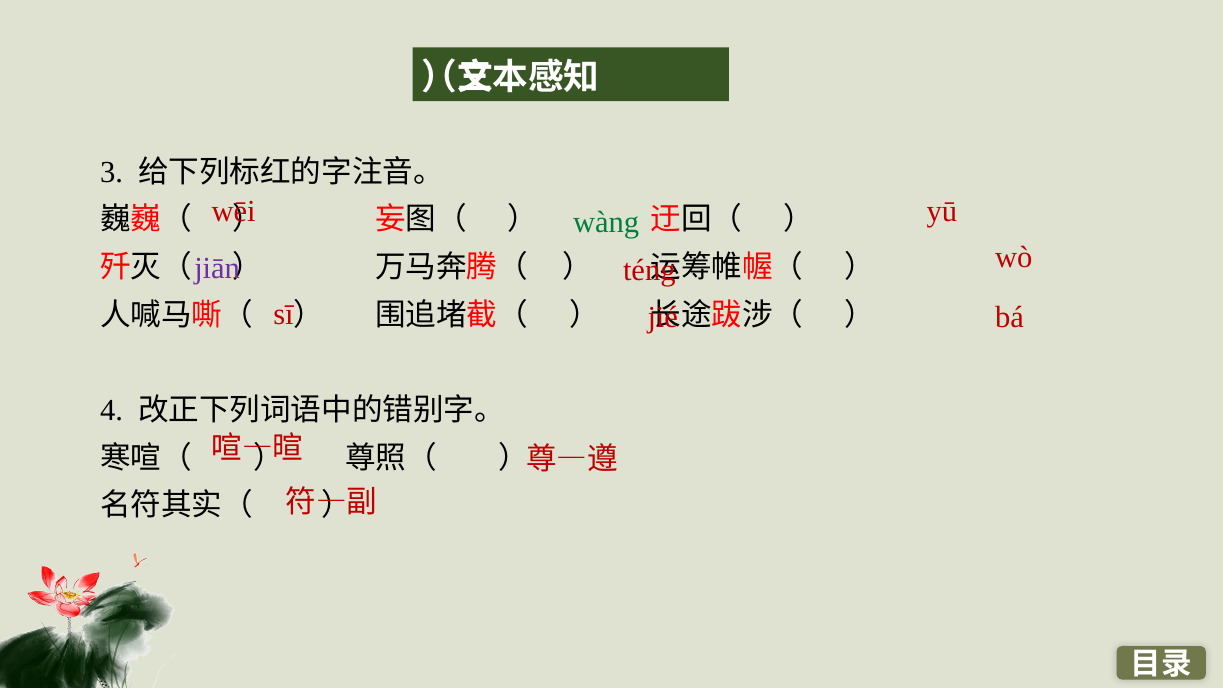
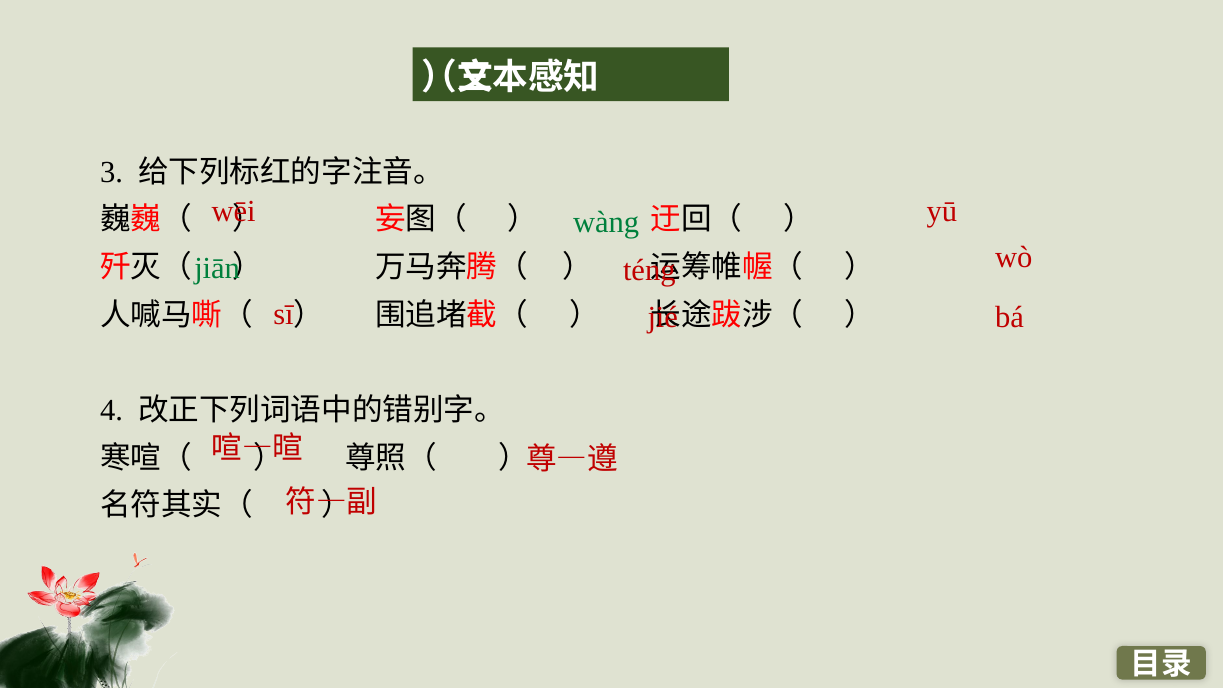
jiān colour: purple -> green (217, 268)
